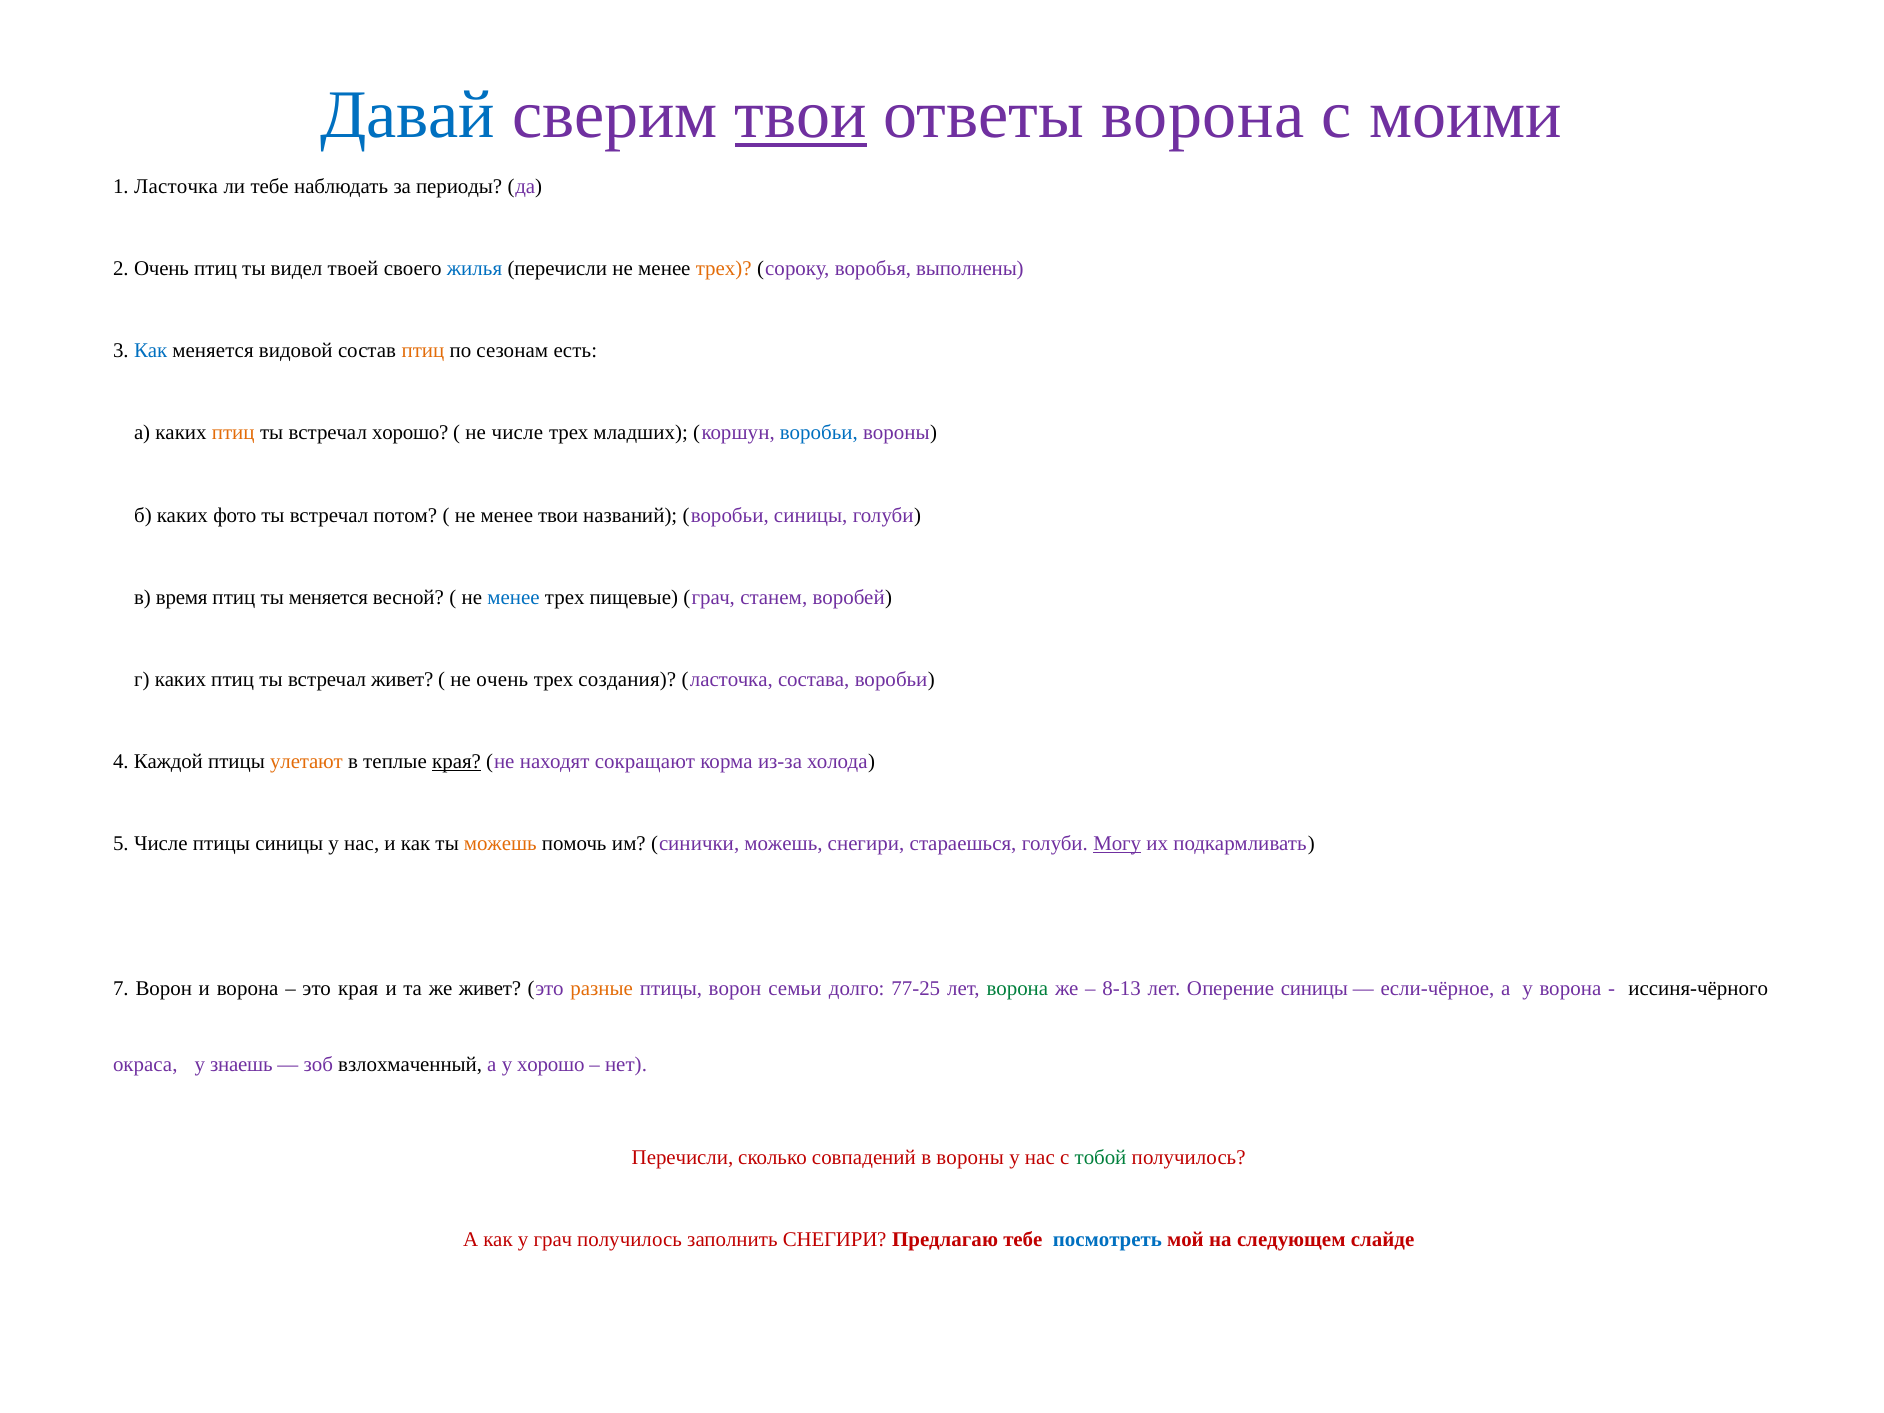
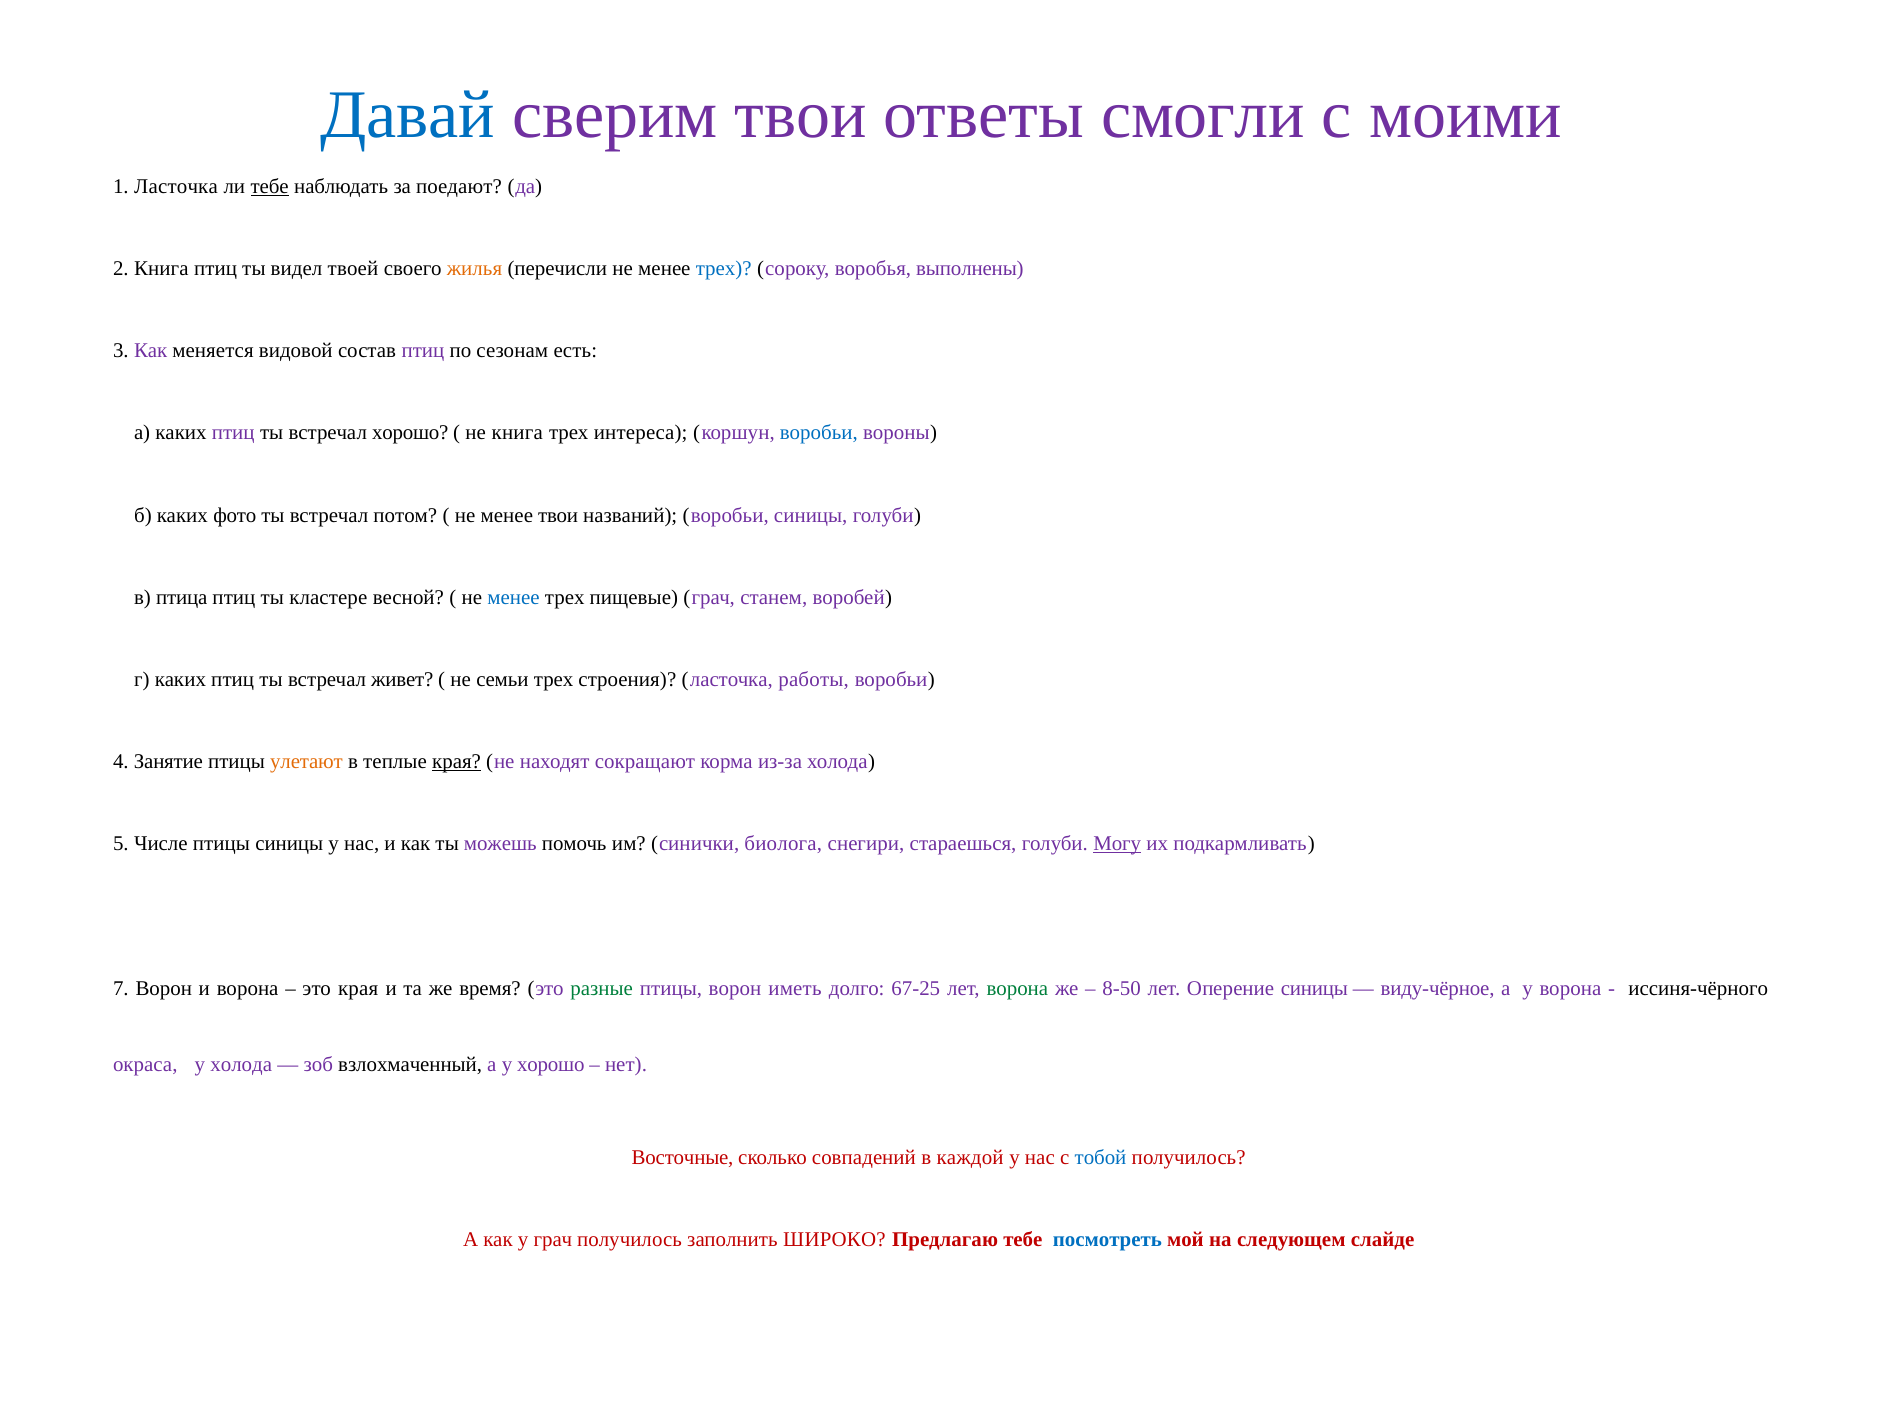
твои underline: present -> none (801, 115)
ответы ворона: ворона -> смогли (1203, 115)
тебе underline: none -> present (270, 187)
периоды: периоды -> поедают (459, 187)
2 Очень: Очень -> Книга (161, 269)
жилья colour: blue -> orange (474, 269)
трех colour: orange -> blue (724, 269)
Как colour: blue -> purple (151, 351)
птиц colour: orange -> purple (423, 351)
птиц colour: orange -> purple (233, 433)
не числе: числе -> книга (517, 433)
младших: младших -> интереса (641, 433)
время: время -> птица (182, 597)
ты меняется: меняется -> кластере (328, 597)
не очень: очень -> семьи (502, 679)
создания: создания -> строения (627, 679)
состава: состава -> работы (814, 679)
Каждой: Каждой -> Занятие (168, 761)
можешь colour: orange -> purple (500, 844)
синички можешь: можешь -> биолога (783, 844)
же живет: живет -> время (490, 989)
разные colour: orange -> green (602, 989)
семьи: семьи -> иметь (795, 989)
77-25: 77-25 -> 67-25 (916, 989)
8-13: 8-13 -> 8-50 (1122, 989)
если-чёрное: если-чёрное -> виду-чёрное (1438, 989)
у знаешь: знаешь -> холода (241, 1065)
Перечисли: Перечисли -> Восточные (683, 1157)
в вороны: вороны -> каждой (970, 1157)
тобой colour: green -> blue (1101, 1157)
заполнить СНЕГИРИ: СНЕГИРИ -> ШИРОКО (834, 1239)
